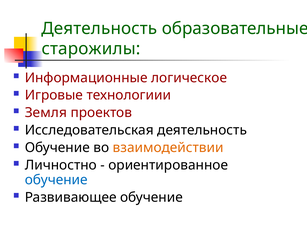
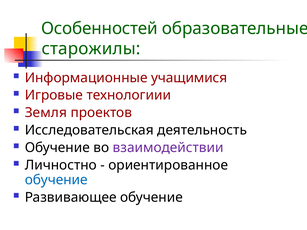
Деятельность: Деятельность -> Особенностей (99, 28)
логическое: логическое -> учащимися (189, 78)
взаимодействии colour: orange -> purple (168, 148)
